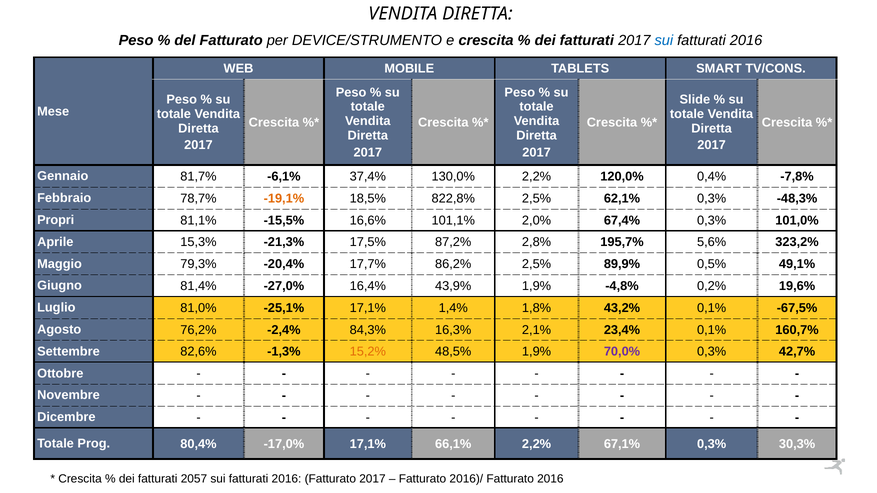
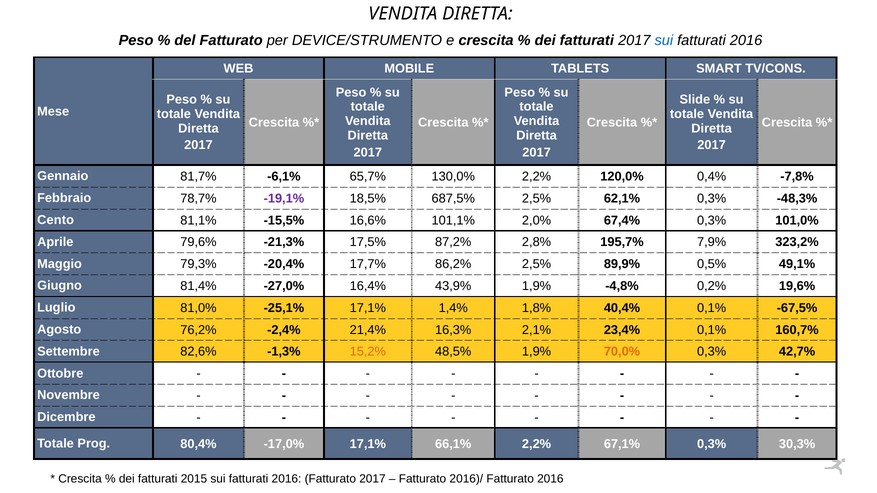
37,4%: 37,4% -> 65,7% (368, 177)
-19,1% colour: orange -> purple (284, 199)
822,8%: 822,8% -> 687,5% (453, 199)
Propri: Propri -> Cento (56, 220)
15,3%: 15,3% -> 79,6% (198, 242)
5,6%: 5,6% -> 7,9% (712, 242)
43,2%: 43,2% -> 40,4% (622, 308)
84,3%: 84,3% -> 21,4% (368, 330)
70,0% colour: purple -> orange (622, 352)
2057: 2057 -> 2015 (194, 479)
